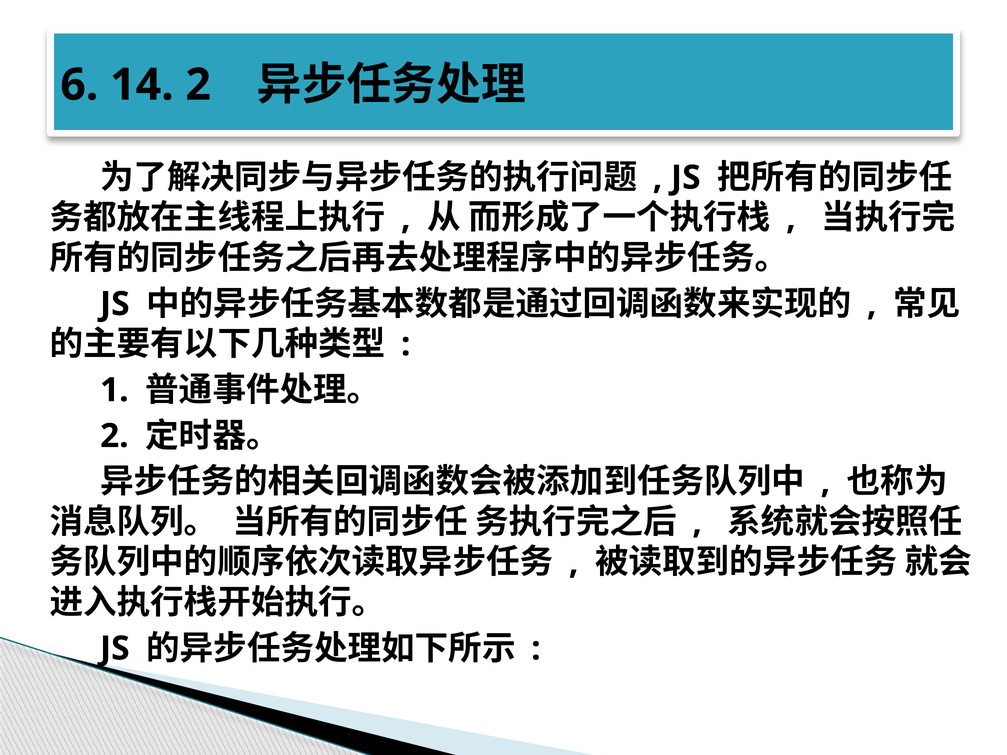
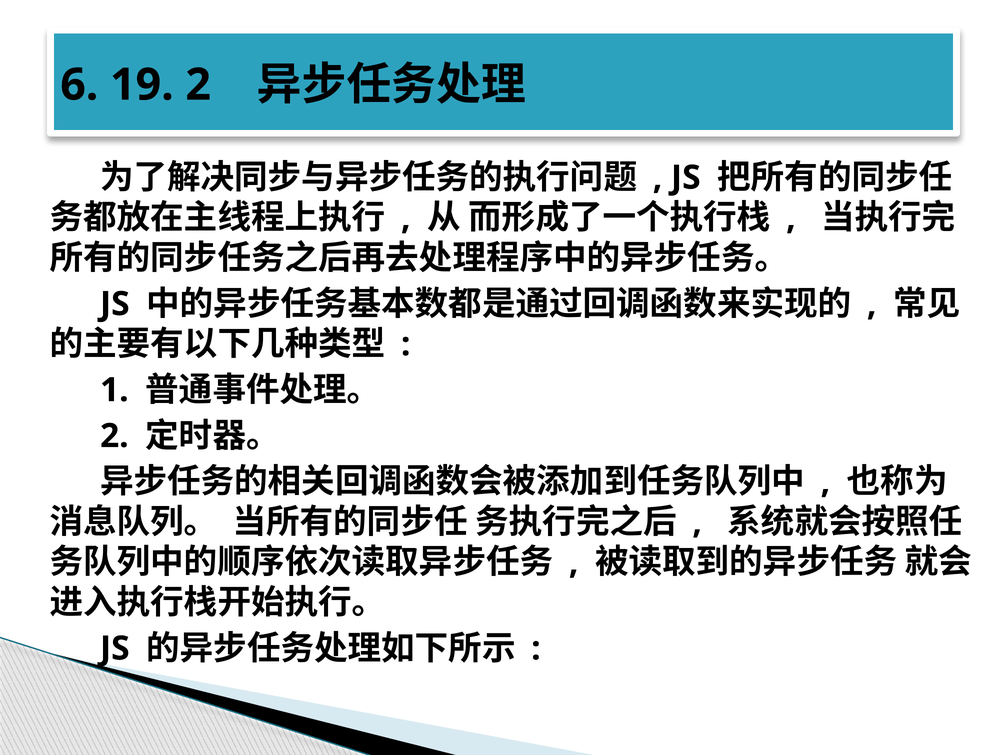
14: 14 -> 19 (142, 85)
